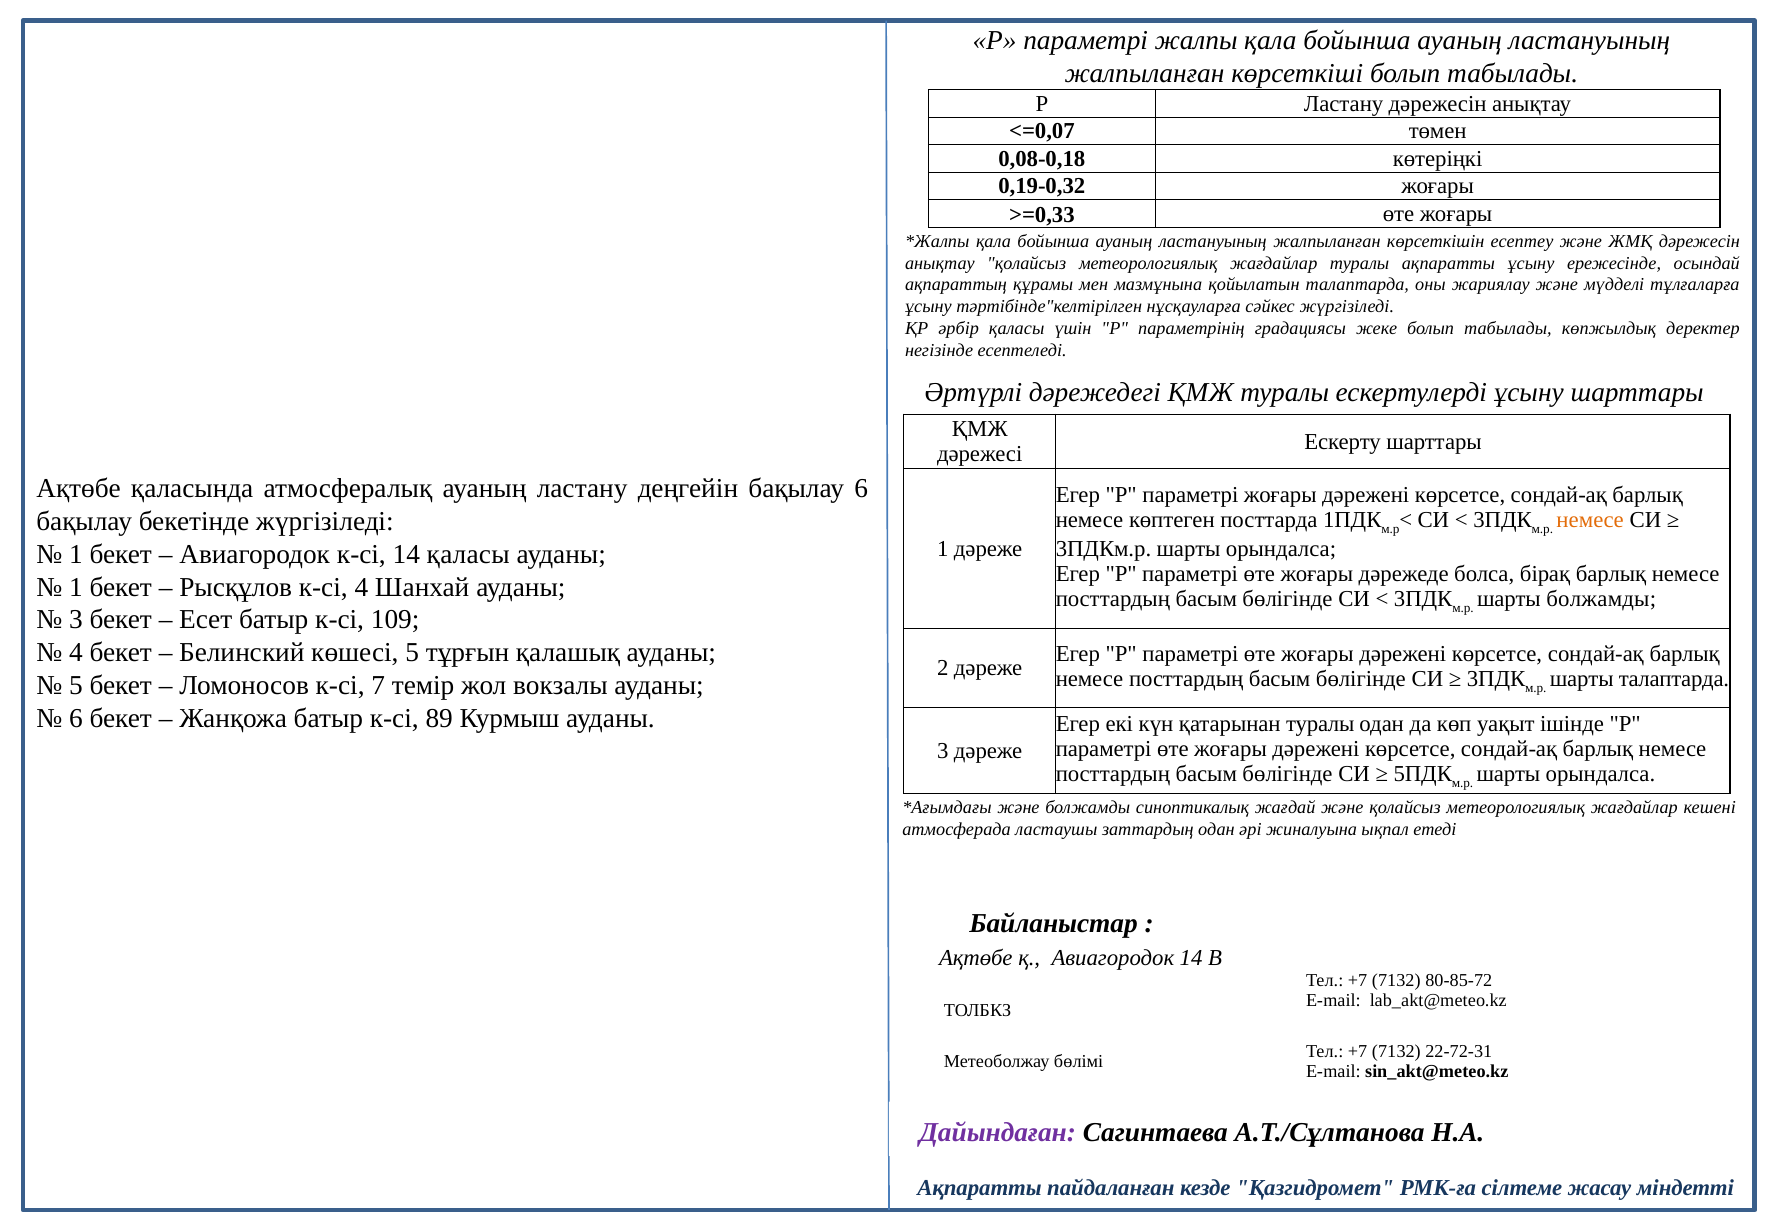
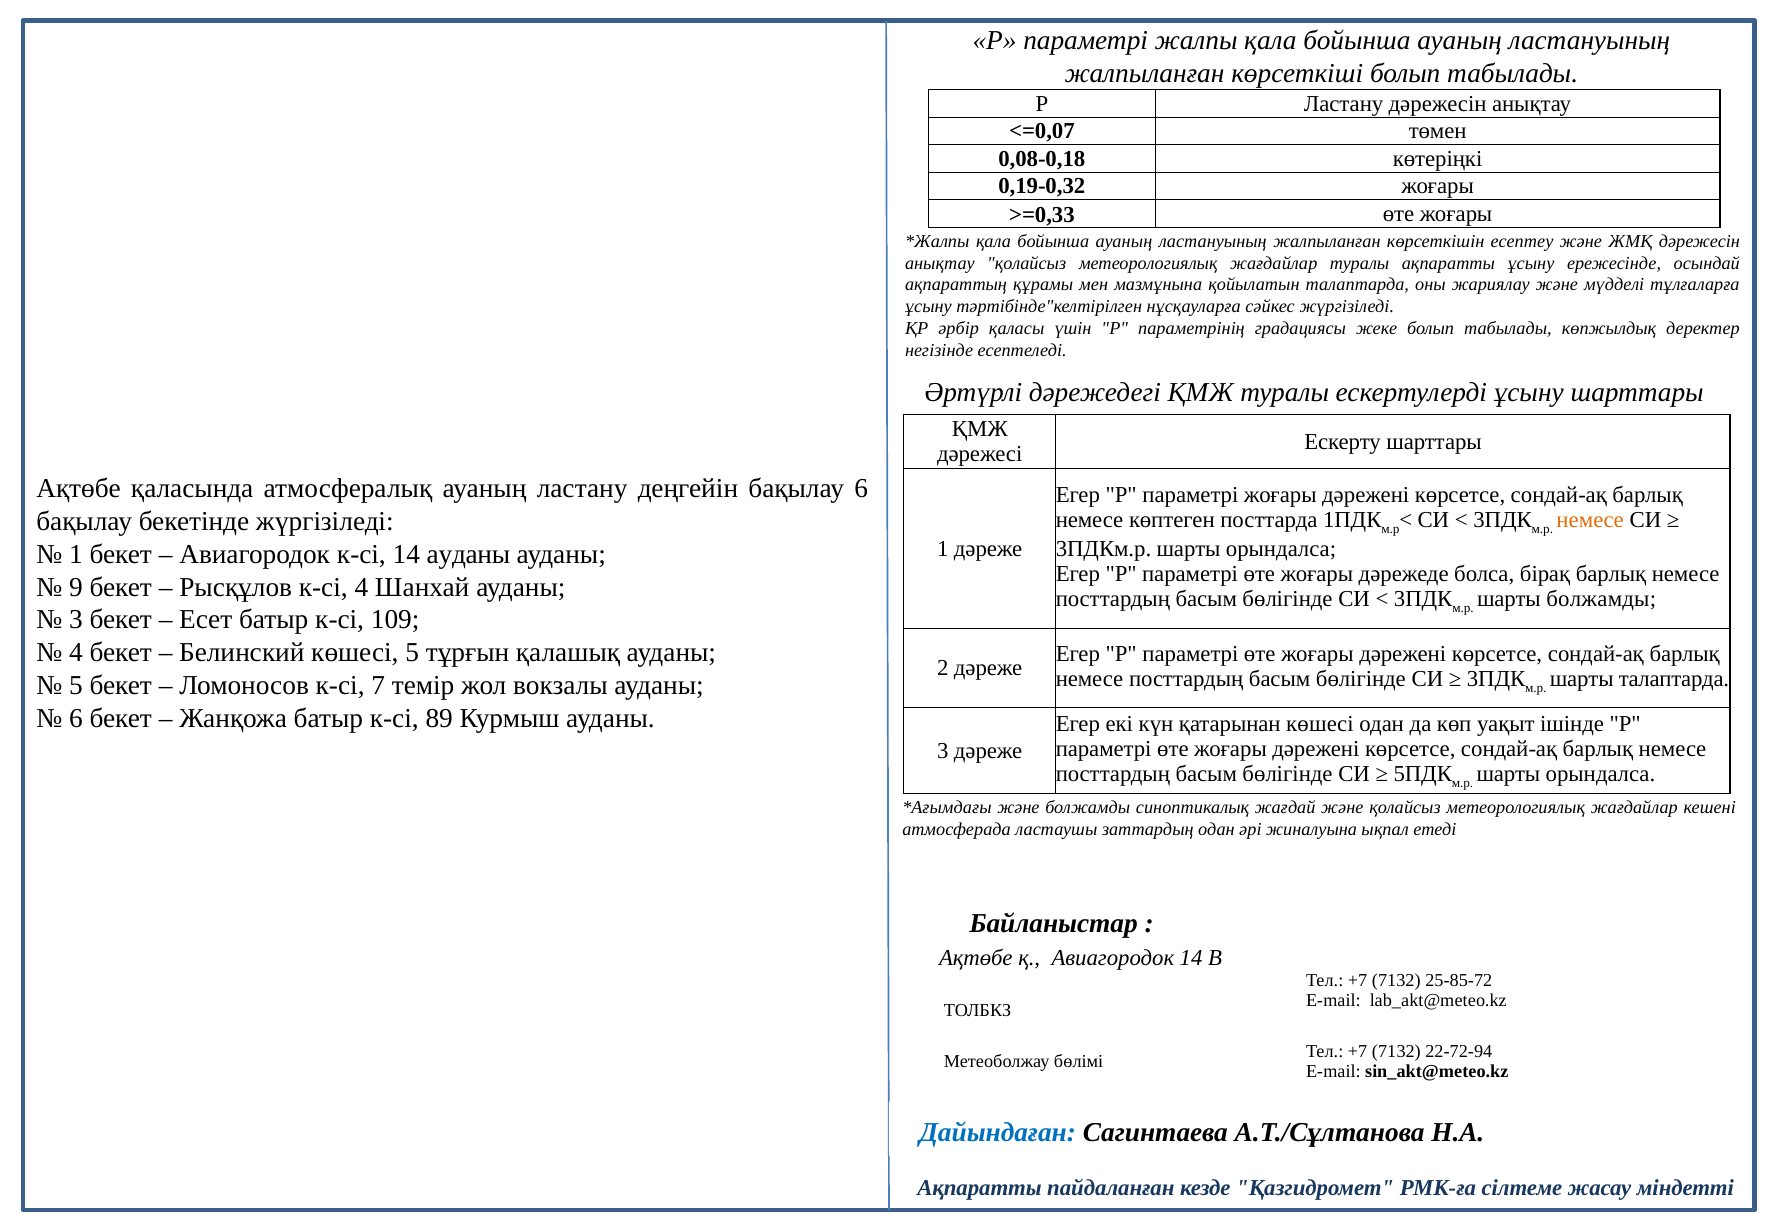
14 қаласы: қаласы -> ауданы (468, 554)
1: 1 -> 9 (76, 587)
қатарынан туралы: туралы -> көшесі (1320, 724)
80-85-72: 80-85-72 -> 25-85-72 (1459, 980)
22-72-31: 22-72-31 -> 22-72-94 (1459, 1051)
Дайындаған colour: purple -> blue (998, 1132)
